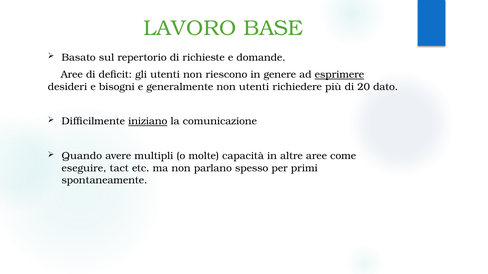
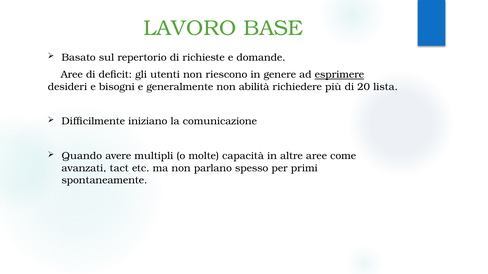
non utenti: utenti -> abilità (254, 87)
dato: dato -> lista (386, 87)
iniziano underline: present -> none (148, 122)
eseguire: eseguire -> avanzati (84, 168)
